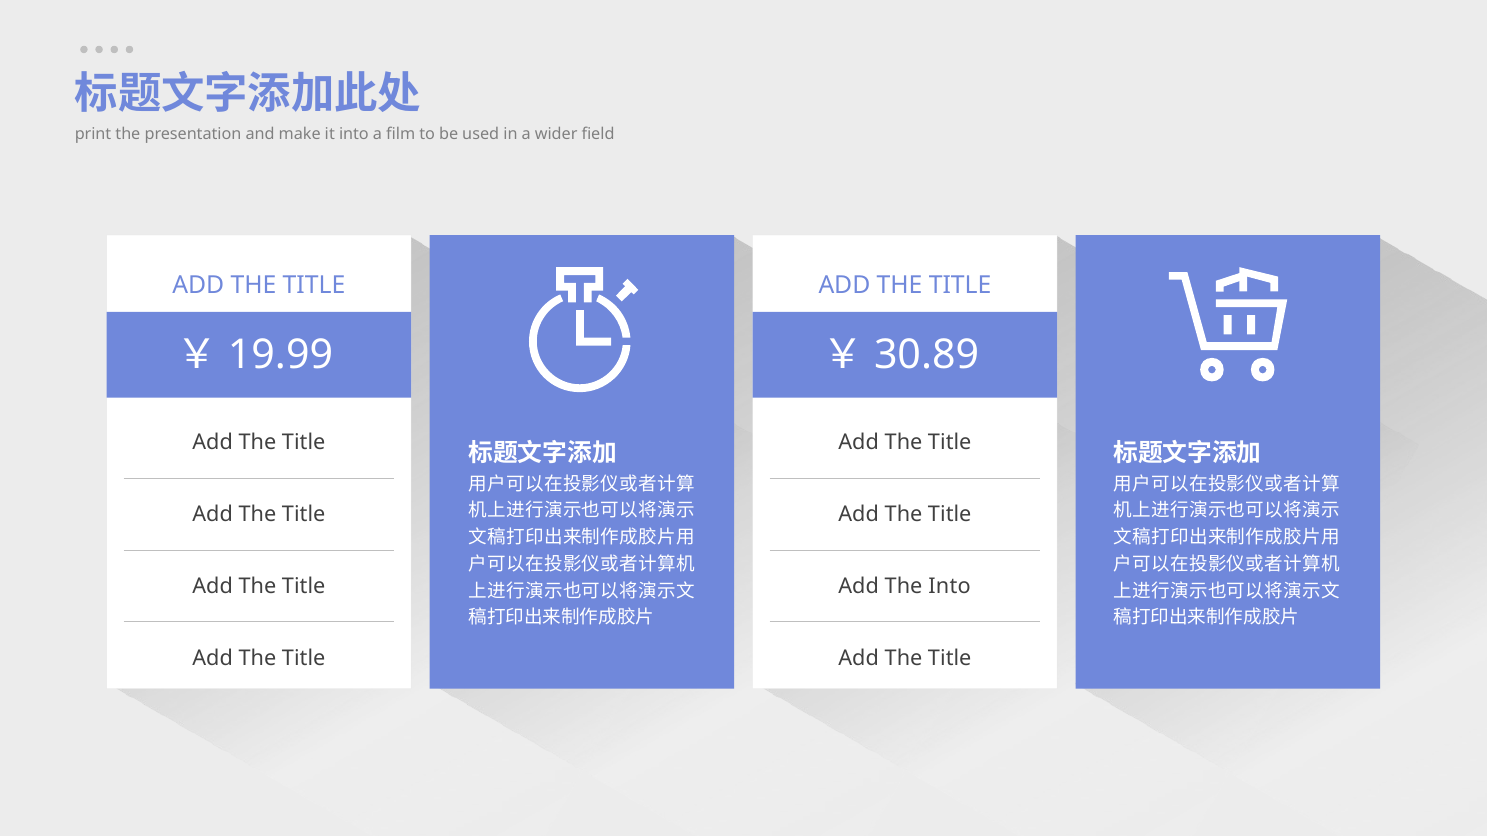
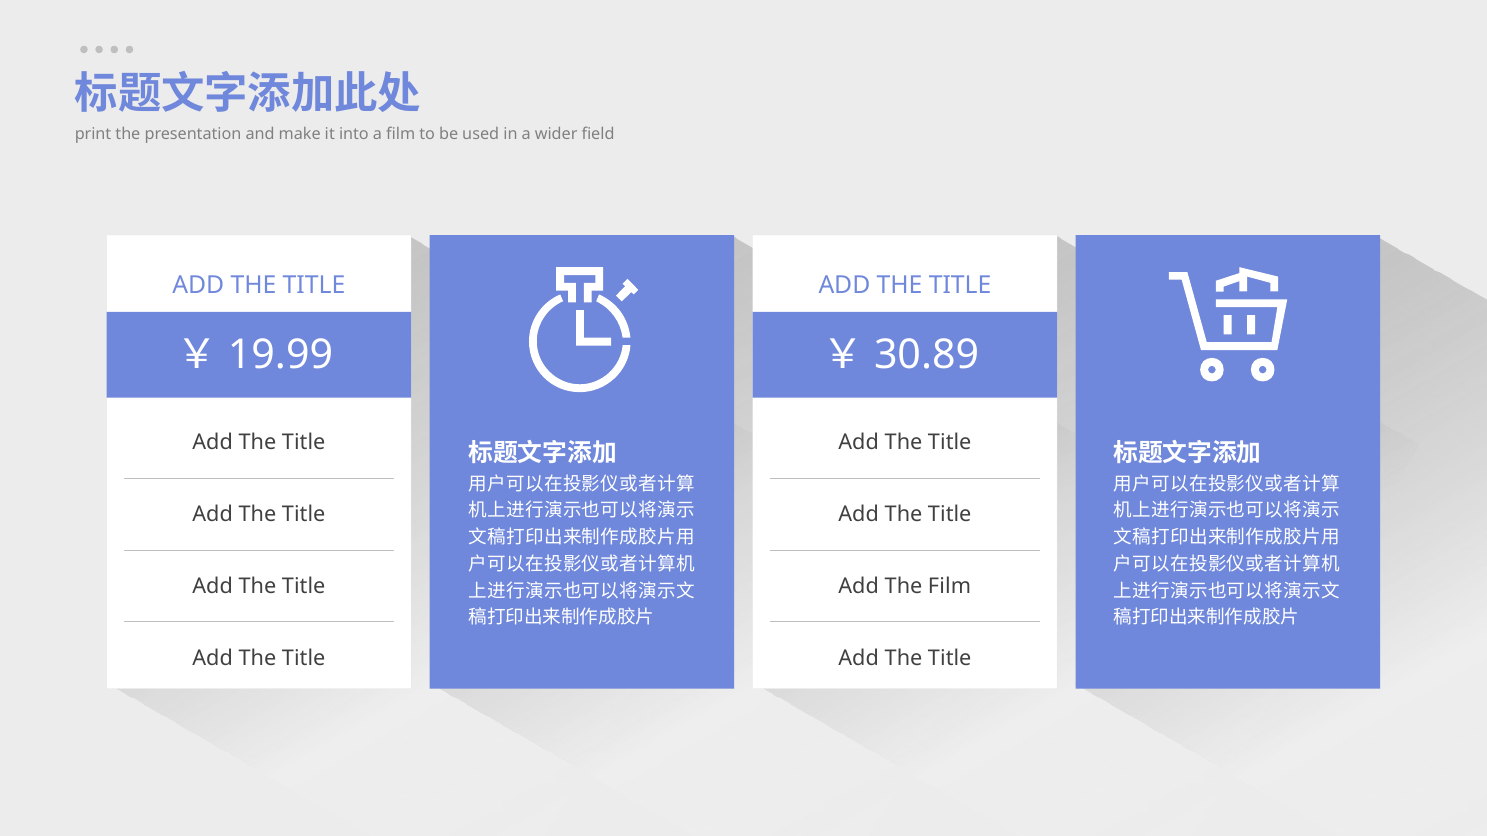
The Into: Into -> Film (950, 586)
